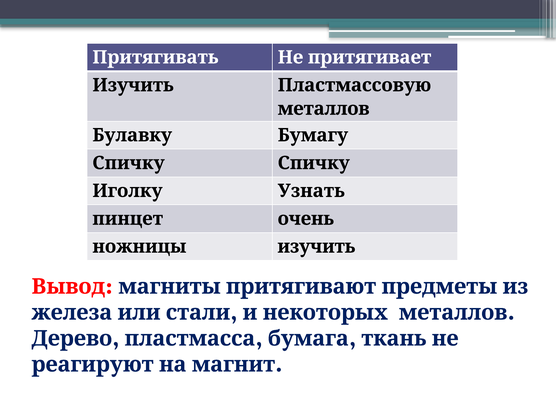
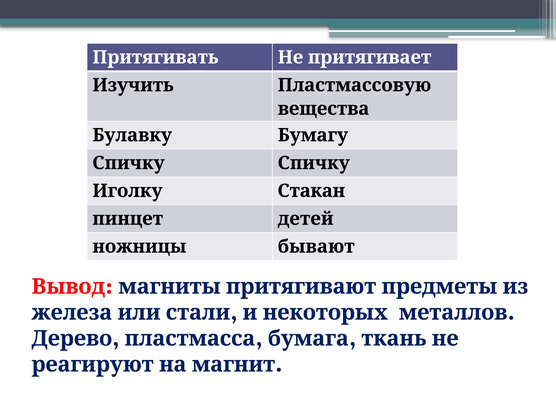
металлов: металлов -> вещества (324, 109)
Узнать: Узнать -> Стакан (311, 191)
очень: очень -> детей (306, 219)
ножницы изучить: изучить -> бывают (316, 246)
